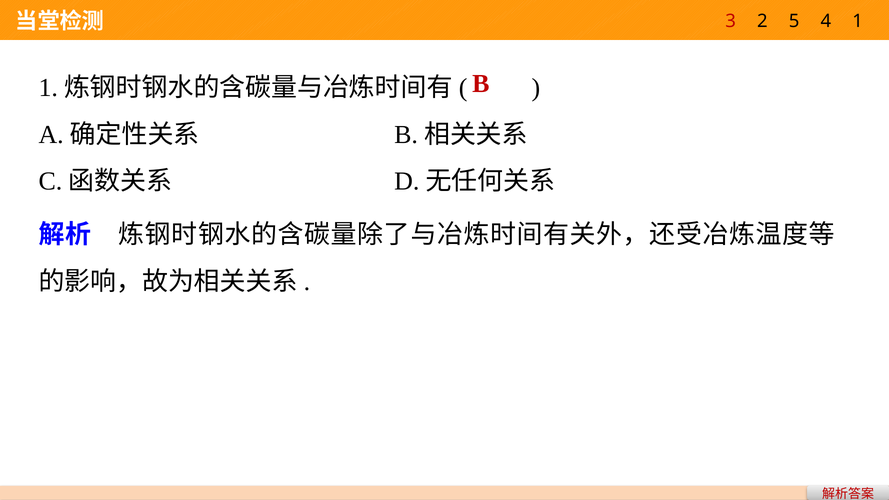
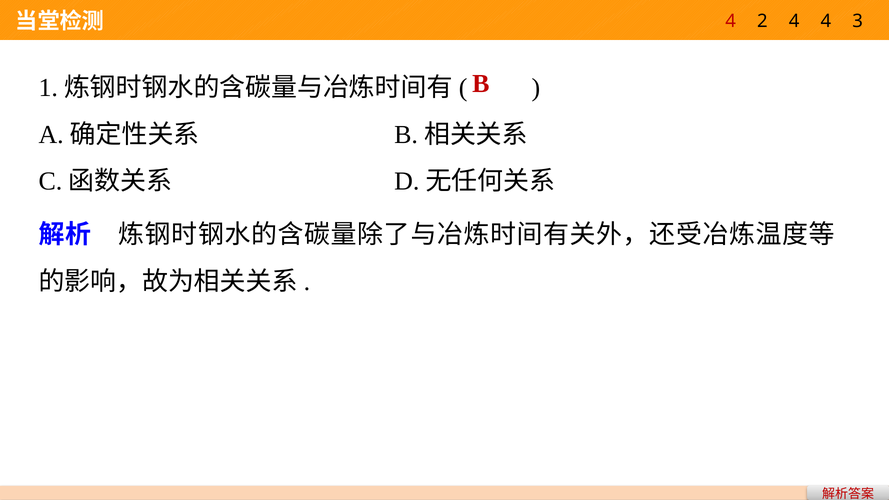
3: 3 -> 4 (731, 21)
2 5: 5 -> 4 (794, 21)
4 1: 1 -> 3 (858, 21)
